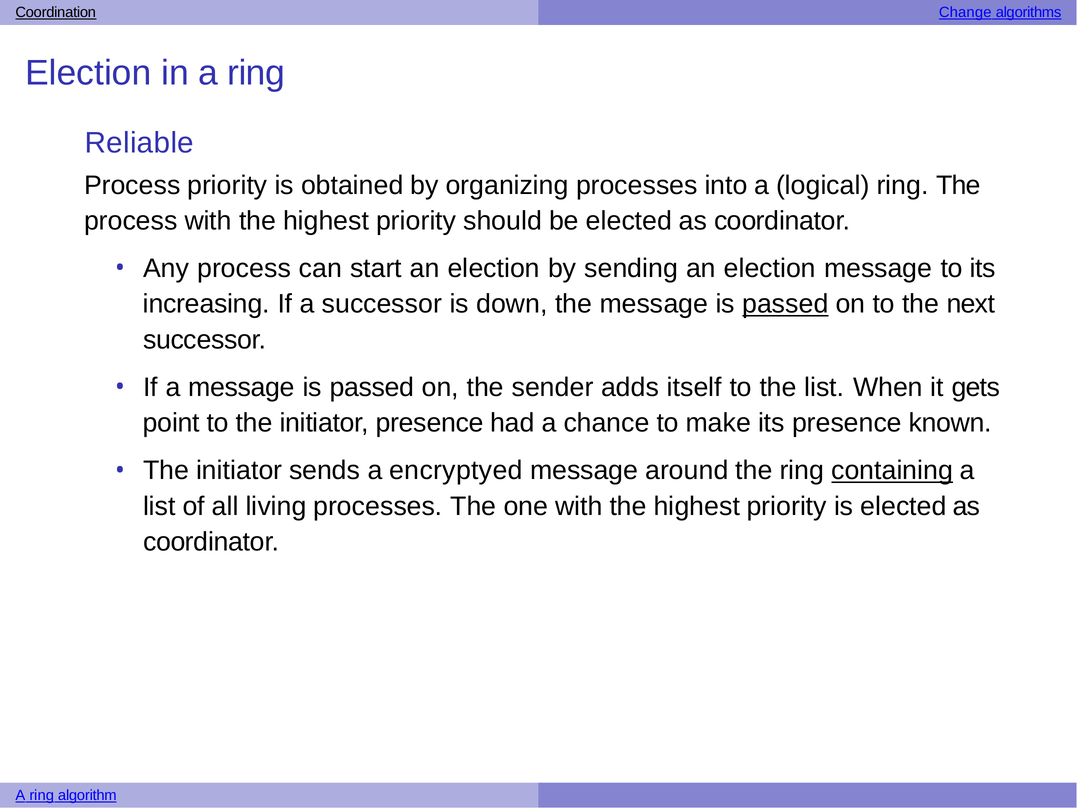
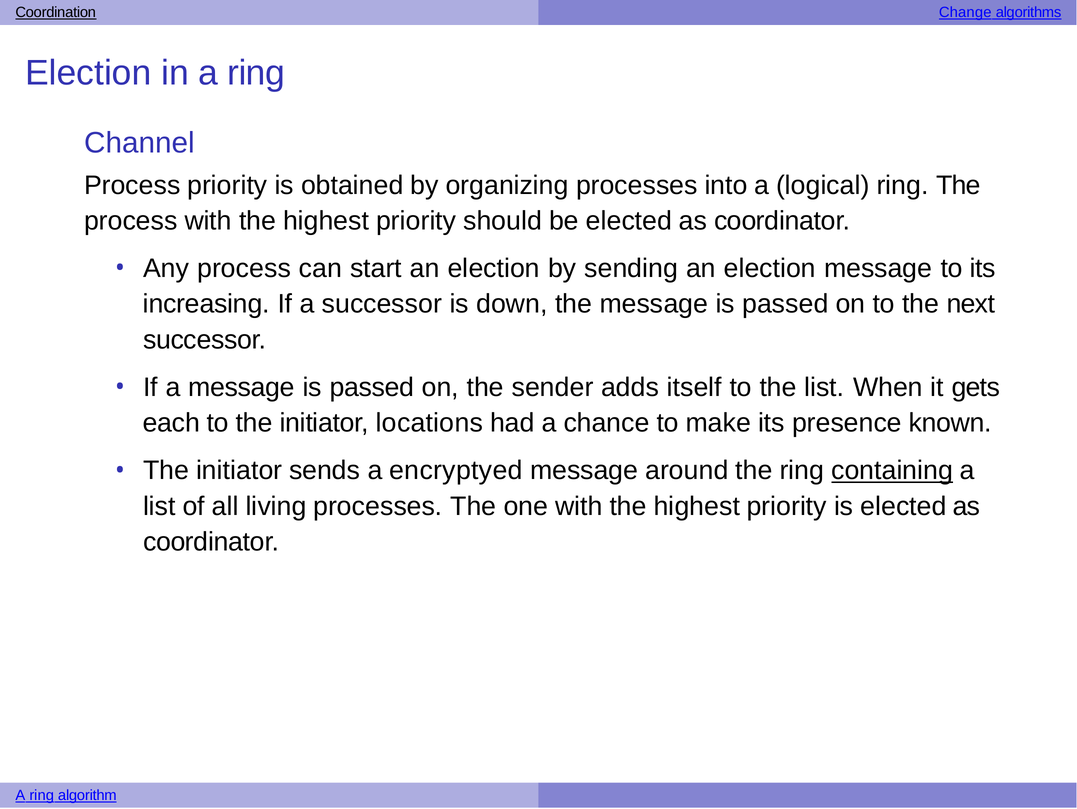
Reliable: Reliable -> Channel (139, 143)
passed underline: present -> none (785, 304)
point: point -> each (171, 423)
initiator presence: presence -> locations (429, 423)
